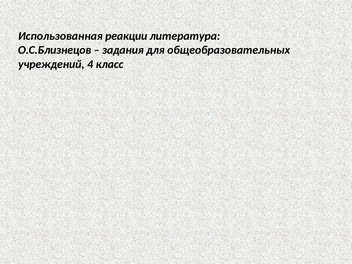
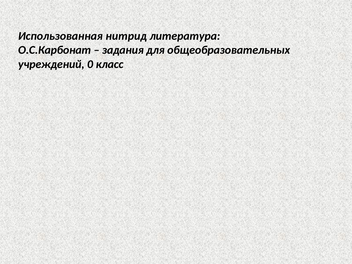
реакции: реакции -> нитрид (126, 36)
О.С.Близнецов: О.С.Близнецов -> О.С.Карбонат (55, 50)
4: 4 -> 0 (90, 64)
